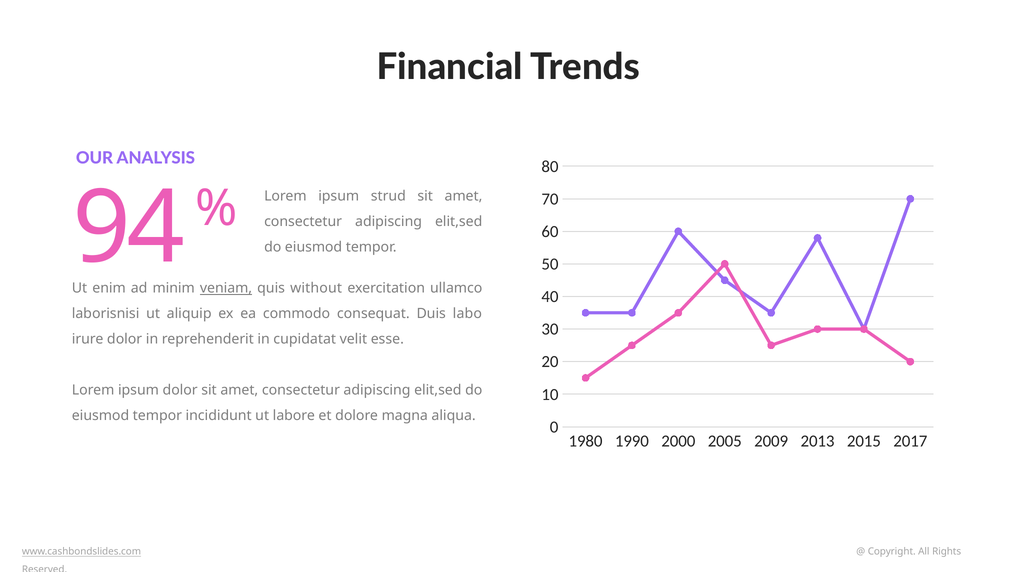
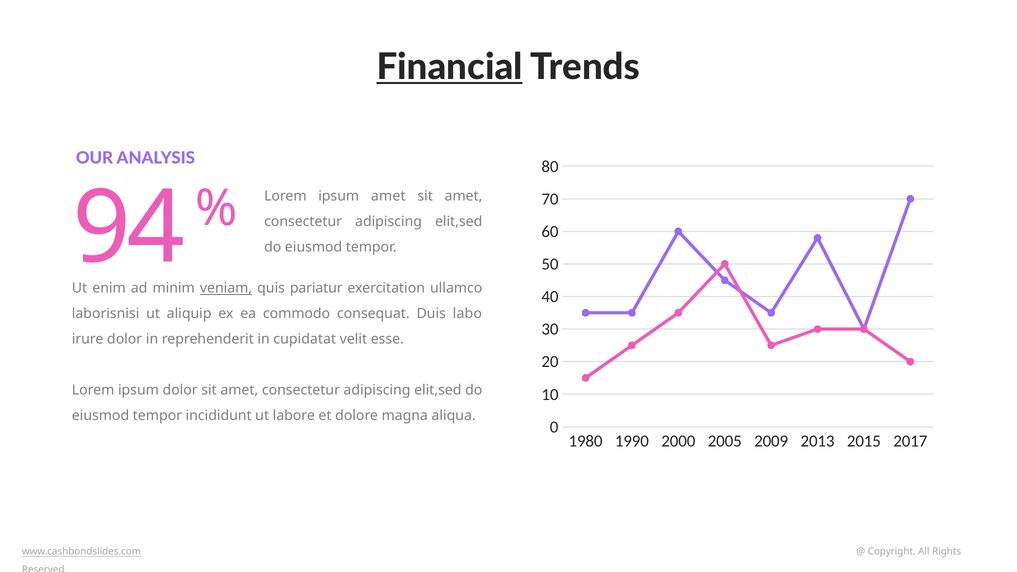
Financial underline: none -> present (450, 67)
ipsum strud: strud -> amet (388, 196)
without: without -> pariatur (316, 288)
